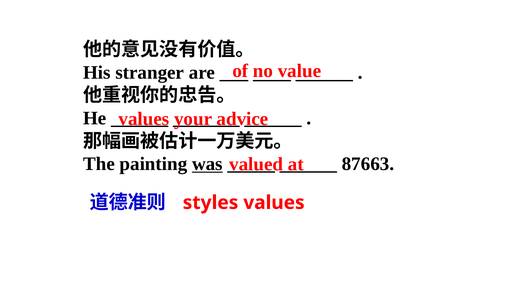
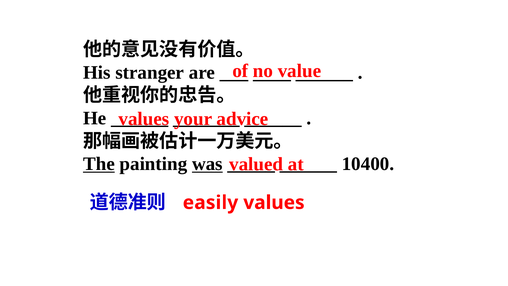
The underline: none -> present (99, 164)
87663: 87663 -> 10400 (368, 164)
styles: styles -> easily (210, 202)
